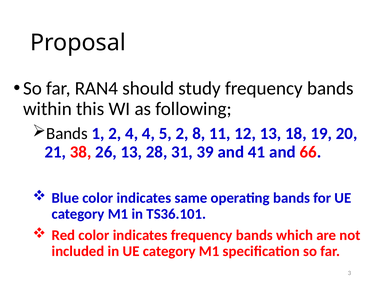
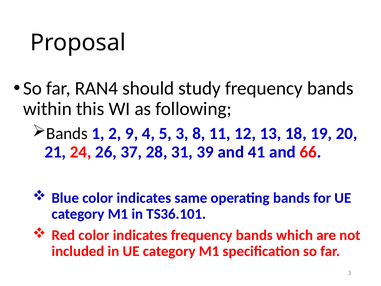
2 4: 4 -> 9 (132, 133)
5 2: 2 -> 3 (182, 133)
38: 38 -> 24 (81, 152)
26 13: 13 -> 37 (131, 152)
